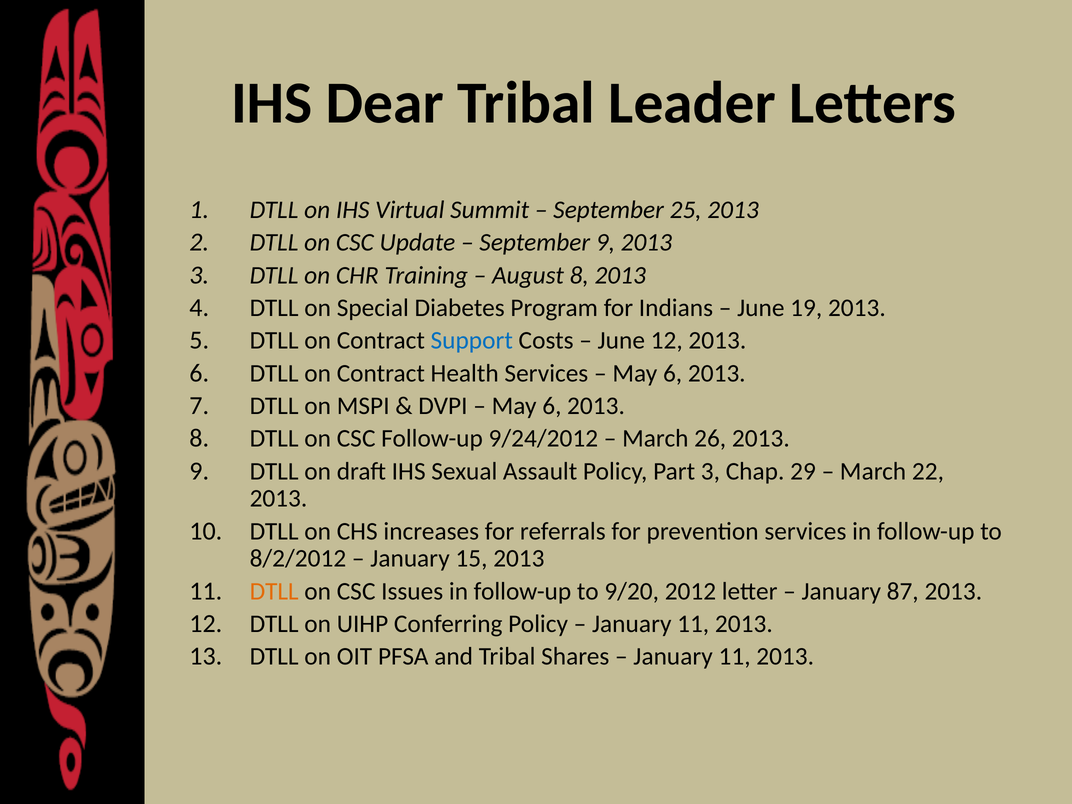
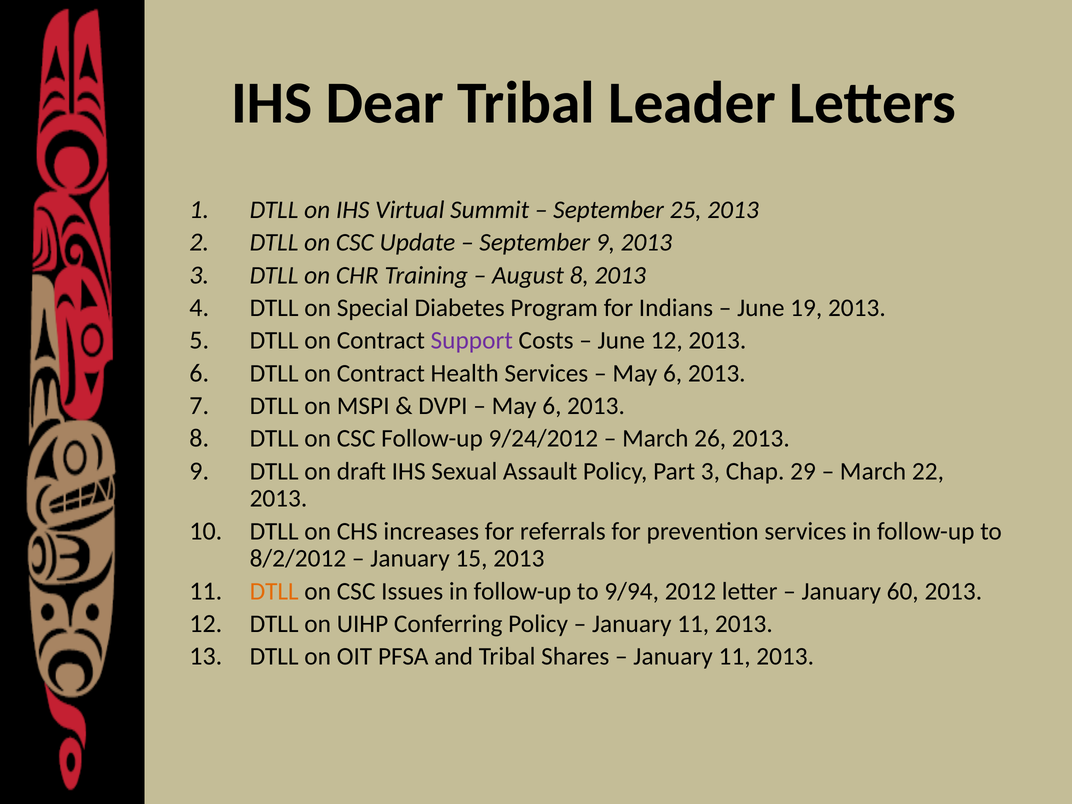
Support colour: blue -> purple (472, 341)
9/20: 9/20 -> 9/94 (632, 591)
87: 87 -> 60 (903, 591)
